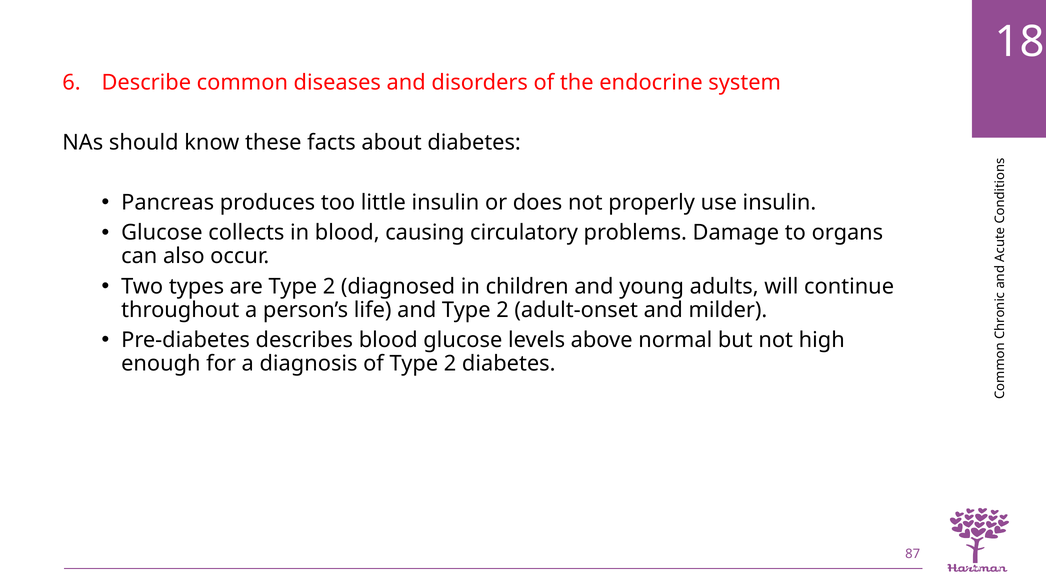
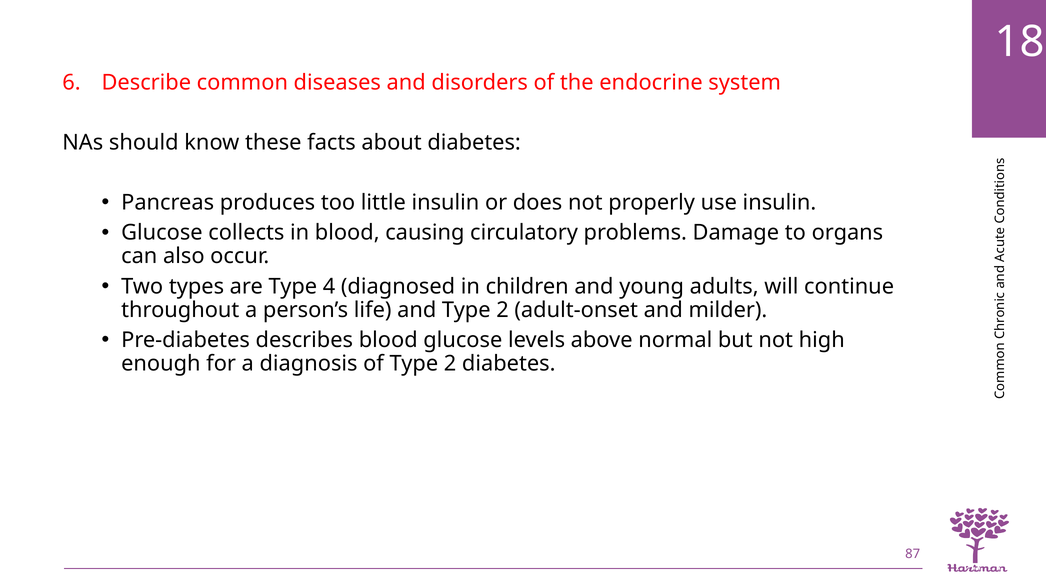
are Type 2: 2 -> 4 (329, 287)
